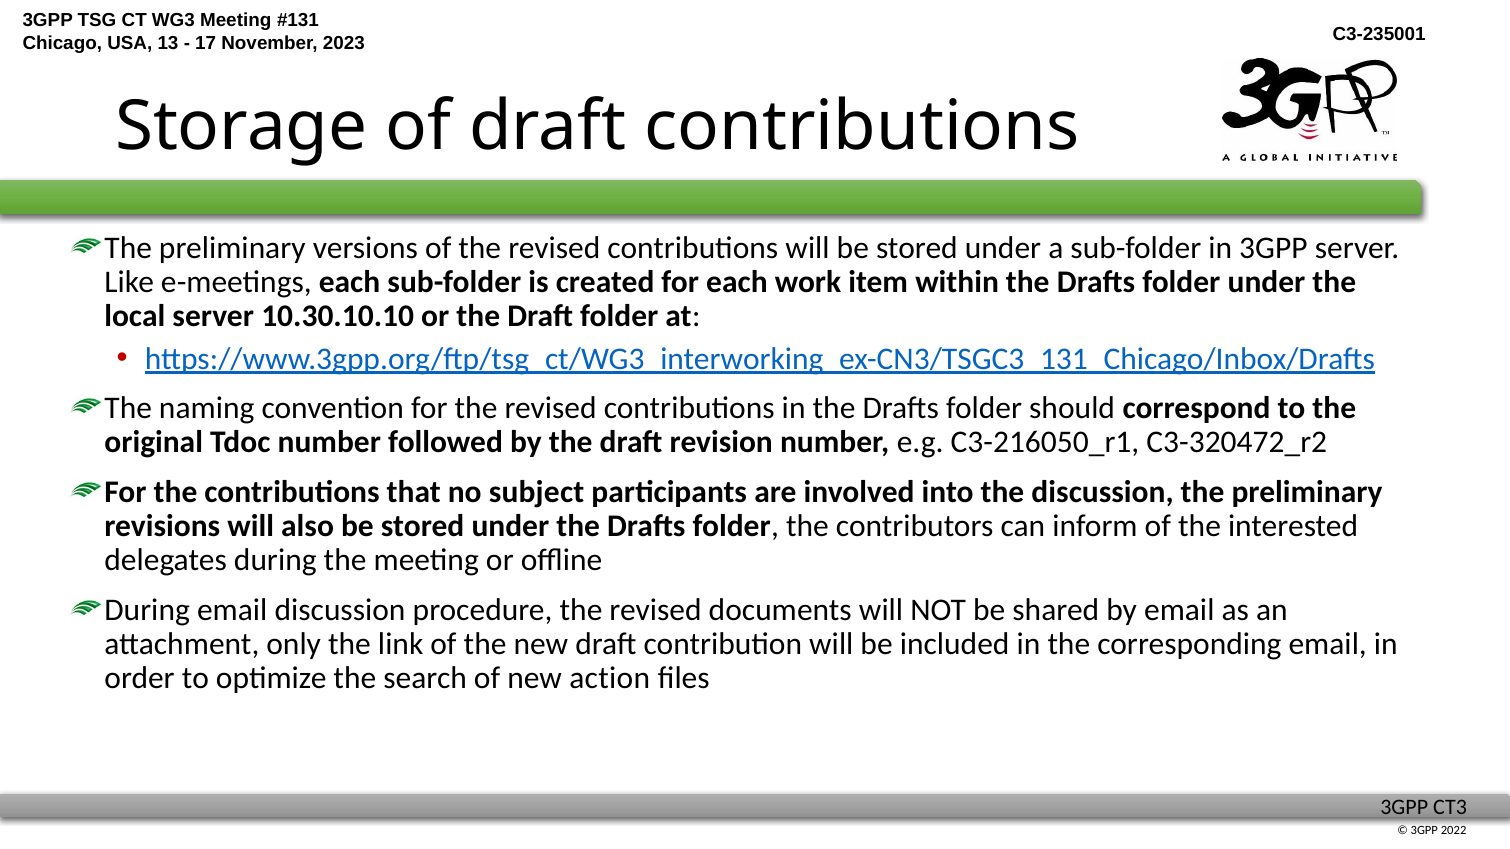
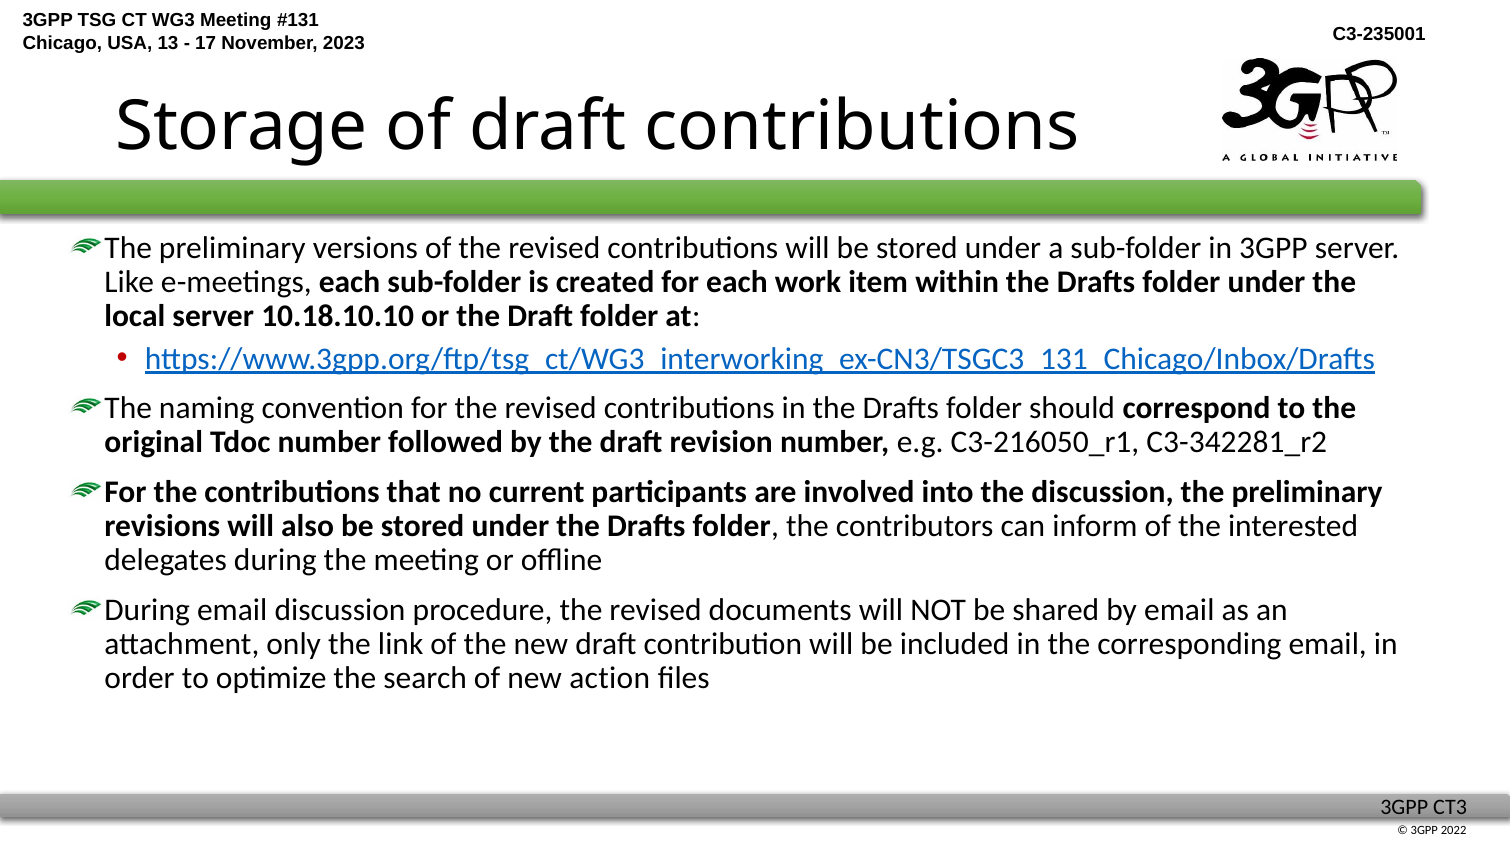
10.30.10.10: 10.30.10.10 -> 10.18.10.10 (338, 317)
C3-320472_r2: C3-320472_r2 -> C3-342281_r2 (1237, 443)
subject: subject -> current (537, 492)
